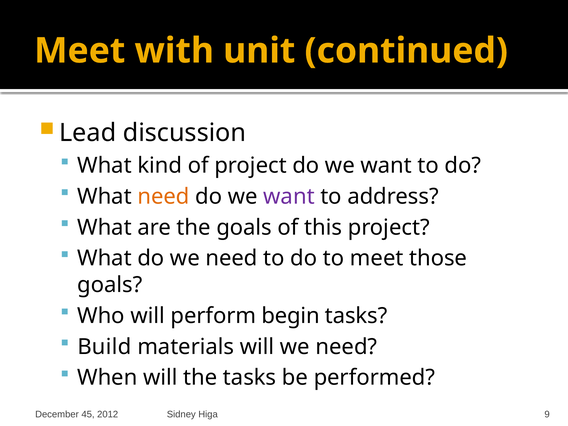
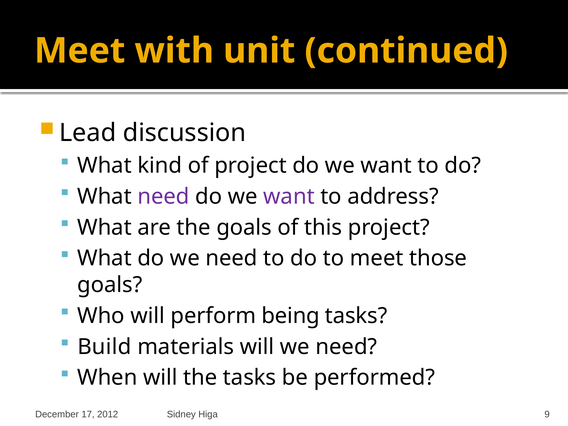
need colour: orange -> purple (163, 196)
begin: begin -> being (291, 316)
45: 45 -> 17 (88, 414)
